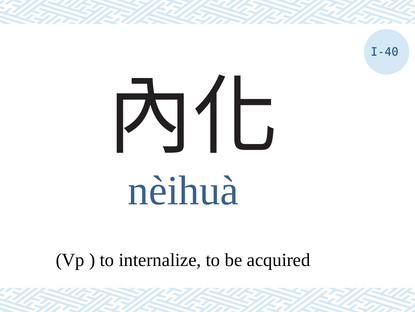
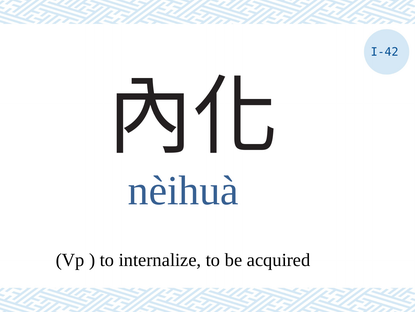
I-40: I-40 -> I-42 (385, 52)
